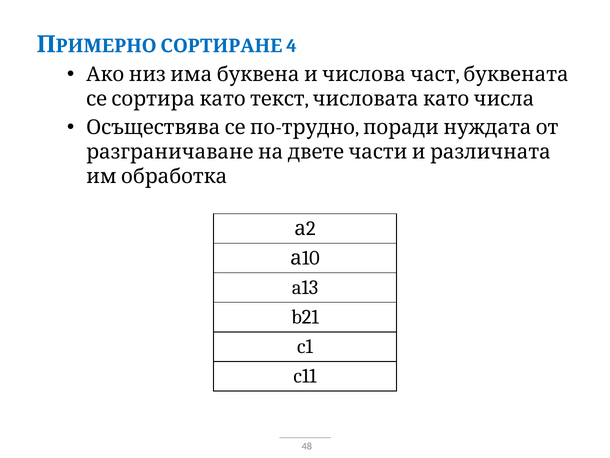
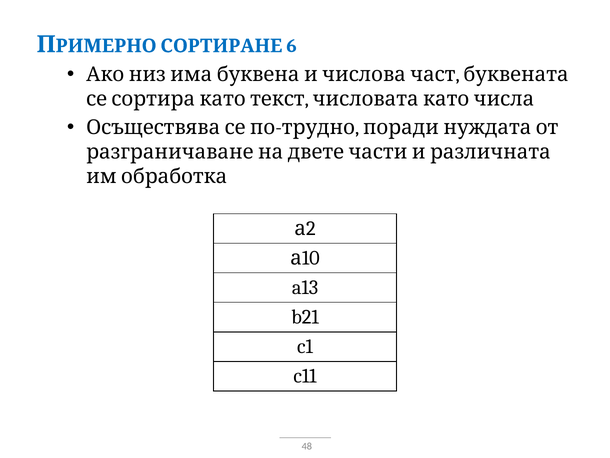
4: 4 -> 6 (292, 46)
